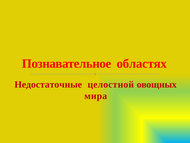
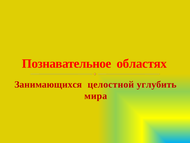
Недостаточные: Недостаточные -> Занимающихся (48, 84)
овощных: овощных -> углубить (157, 84)
